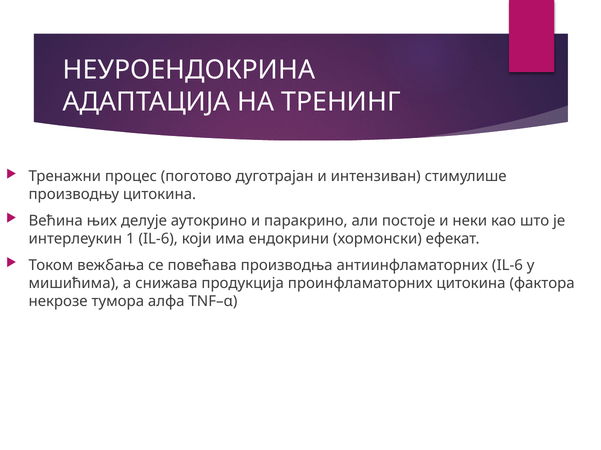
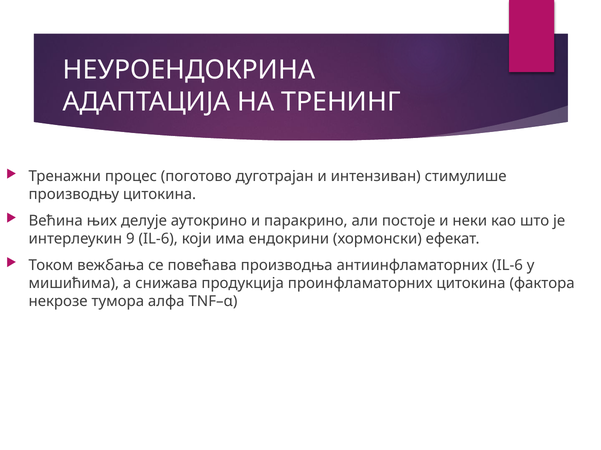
1: 1 -> 9 (130, 239)
